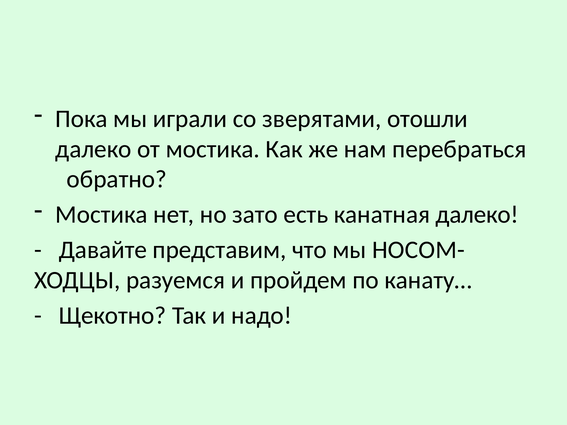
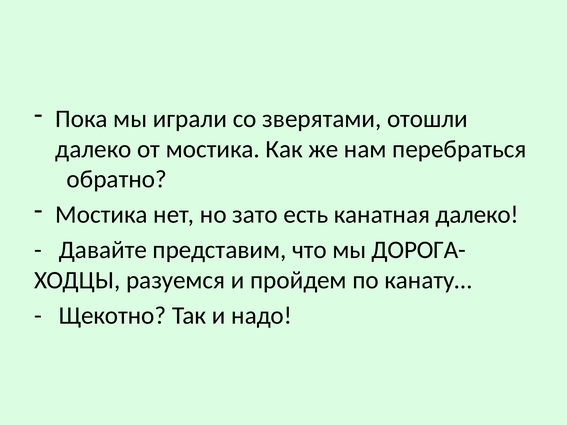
НОСОМ-: НОСОМ- -> ДОРОГА- (419, 250)
